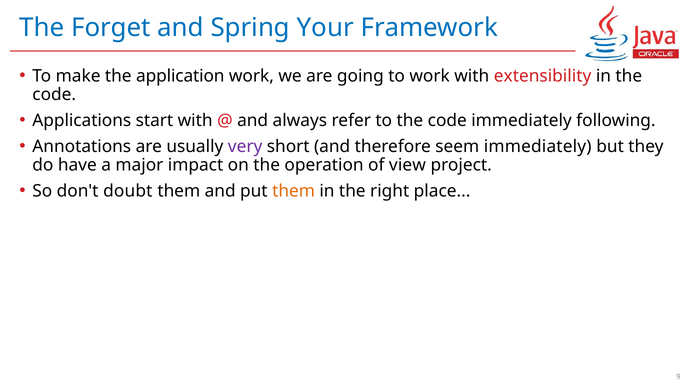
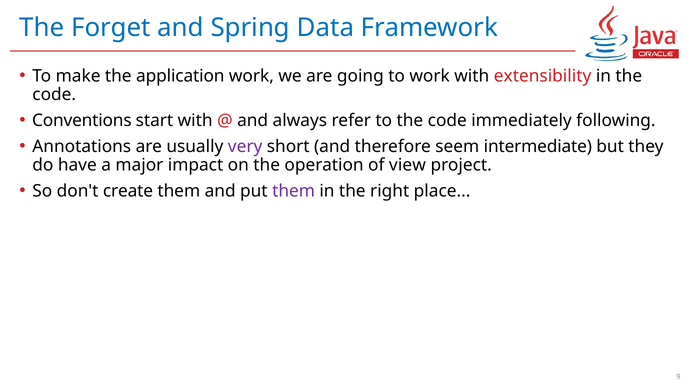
Your: Your -> Data (325, 27)
Applications: Applications -> Conventions (82, 120)
seem immediately: immediately -> intermediate (538, 146)
doubt: doubt -> create (128, 191)
them colour: orange -> purple (294, 191)
